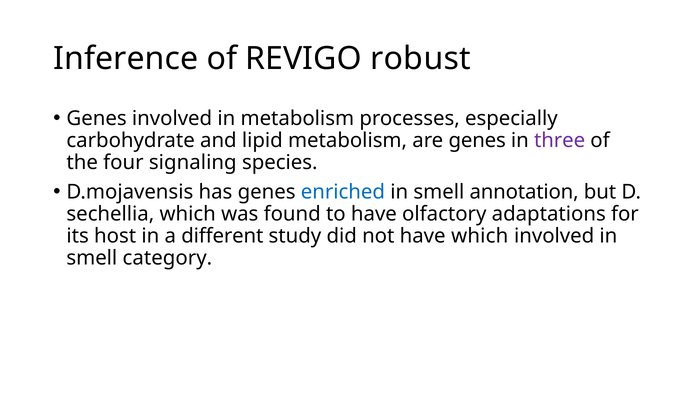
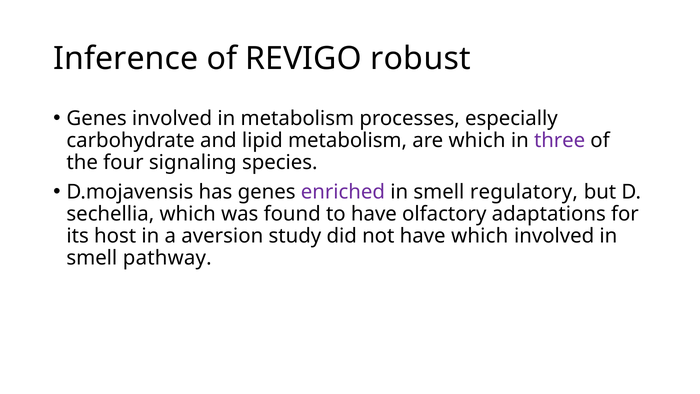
are genes: genes -> which (477, 140)
enriched colour: blue -> purple (343, 192)
annotation: annotation -> regulatory (524, 192)
different: different -> aversion (222, 236)
category: category -> pathway (167, 258)
